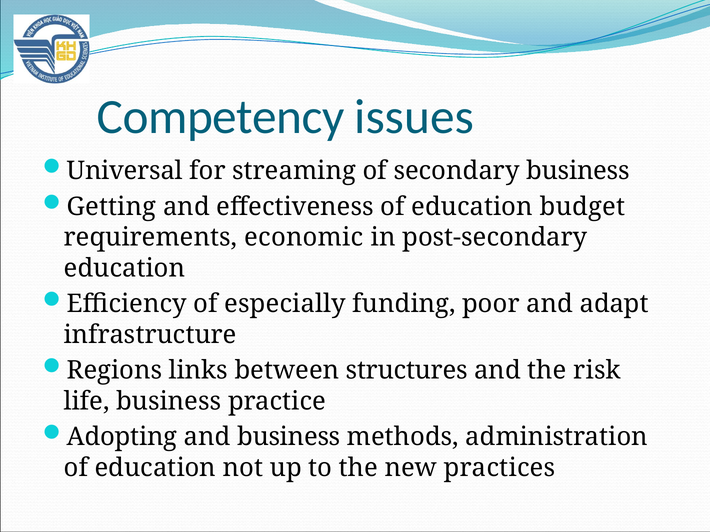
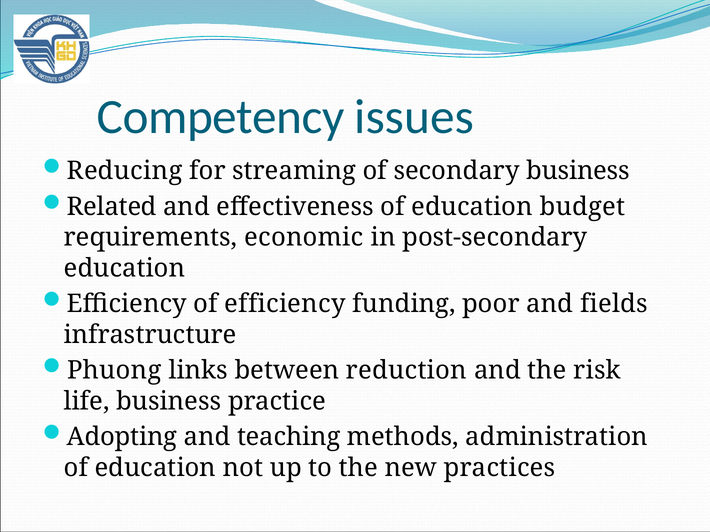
Universal: Universal -> Reducing (125, 171)
Getting: Getting -> Related (112, 207)
of especially: especially -> efficiency (285, 304)
adapt: adapt -> fields (614, 304)
Regions: Regions -> Phuong (114, 371)
structures: structures -> reduction (406, 371)
and business: business -> teaching (289, 437)
